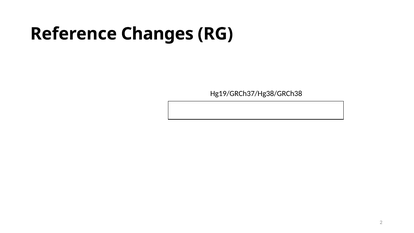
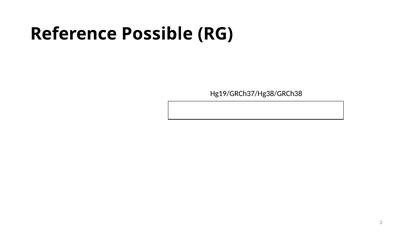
Changes: Changes -> Possible (157, 34)
